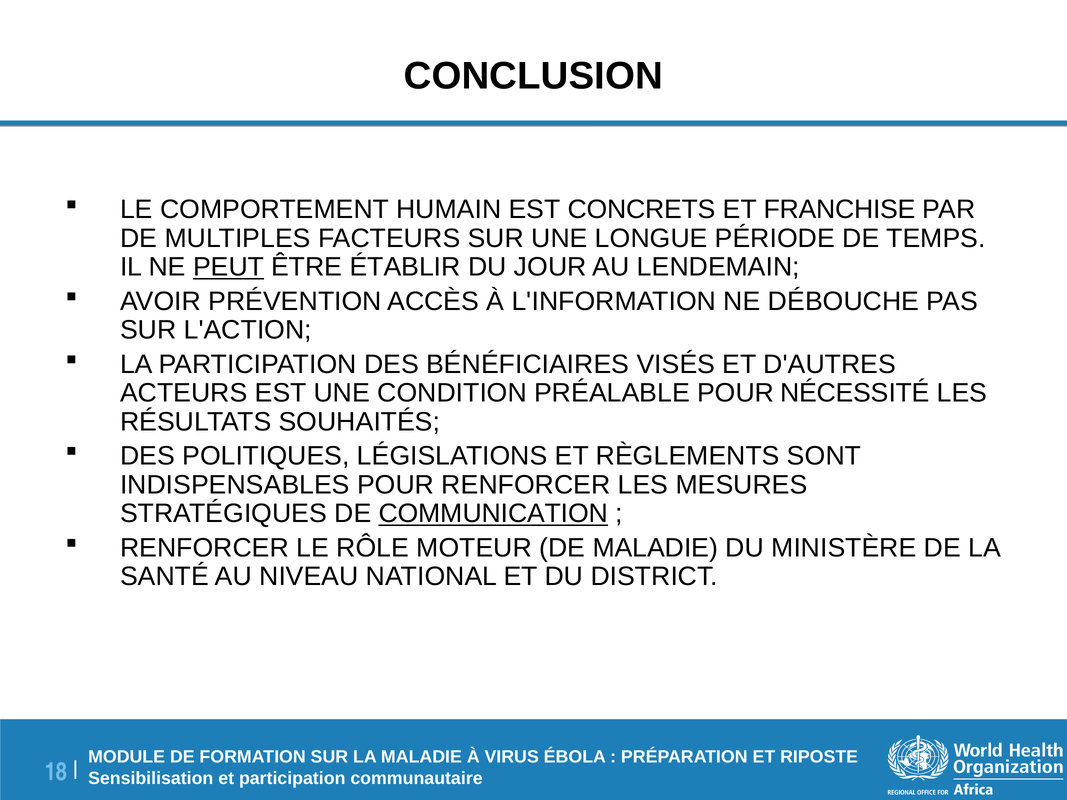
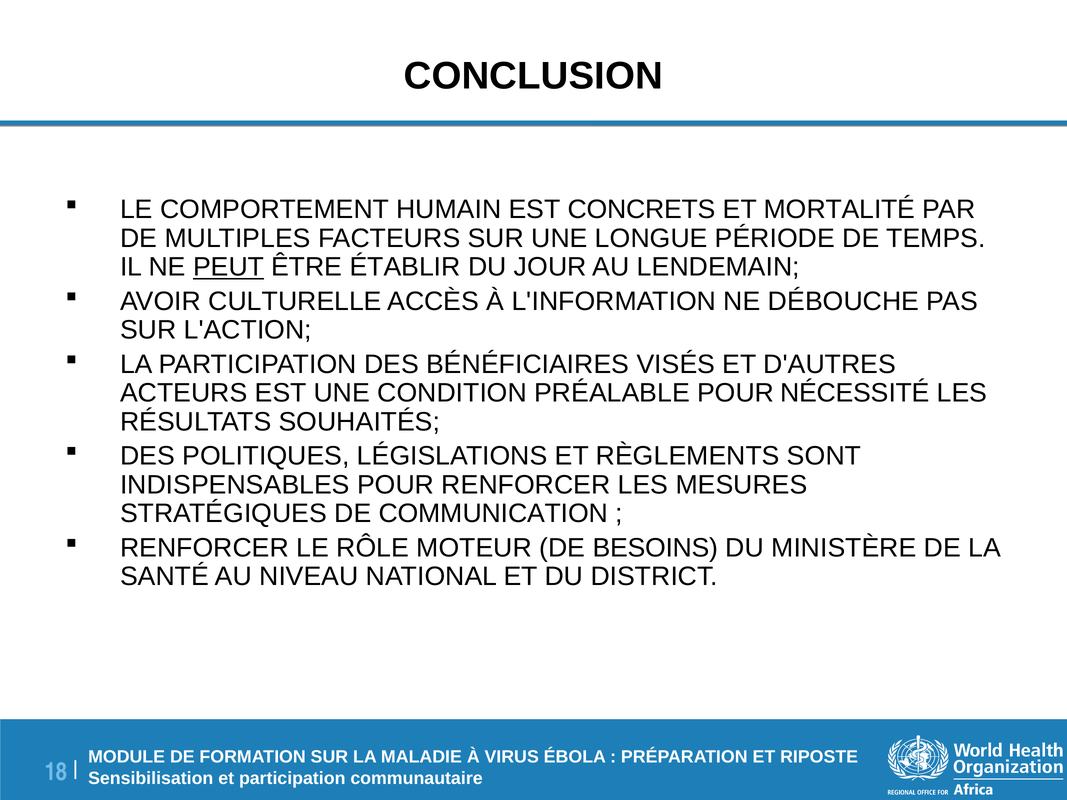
FRANCHISE: FRANCHISE -> MORTALITÉ (840, 210)
PRÉVENTION: PRÉVENTION -> CULTURELLE (295, 301)
COMMUNICATION underline: present -> none (493, 514)
DE MALADIE: MALADIE -> BESOINS (655, 548)
